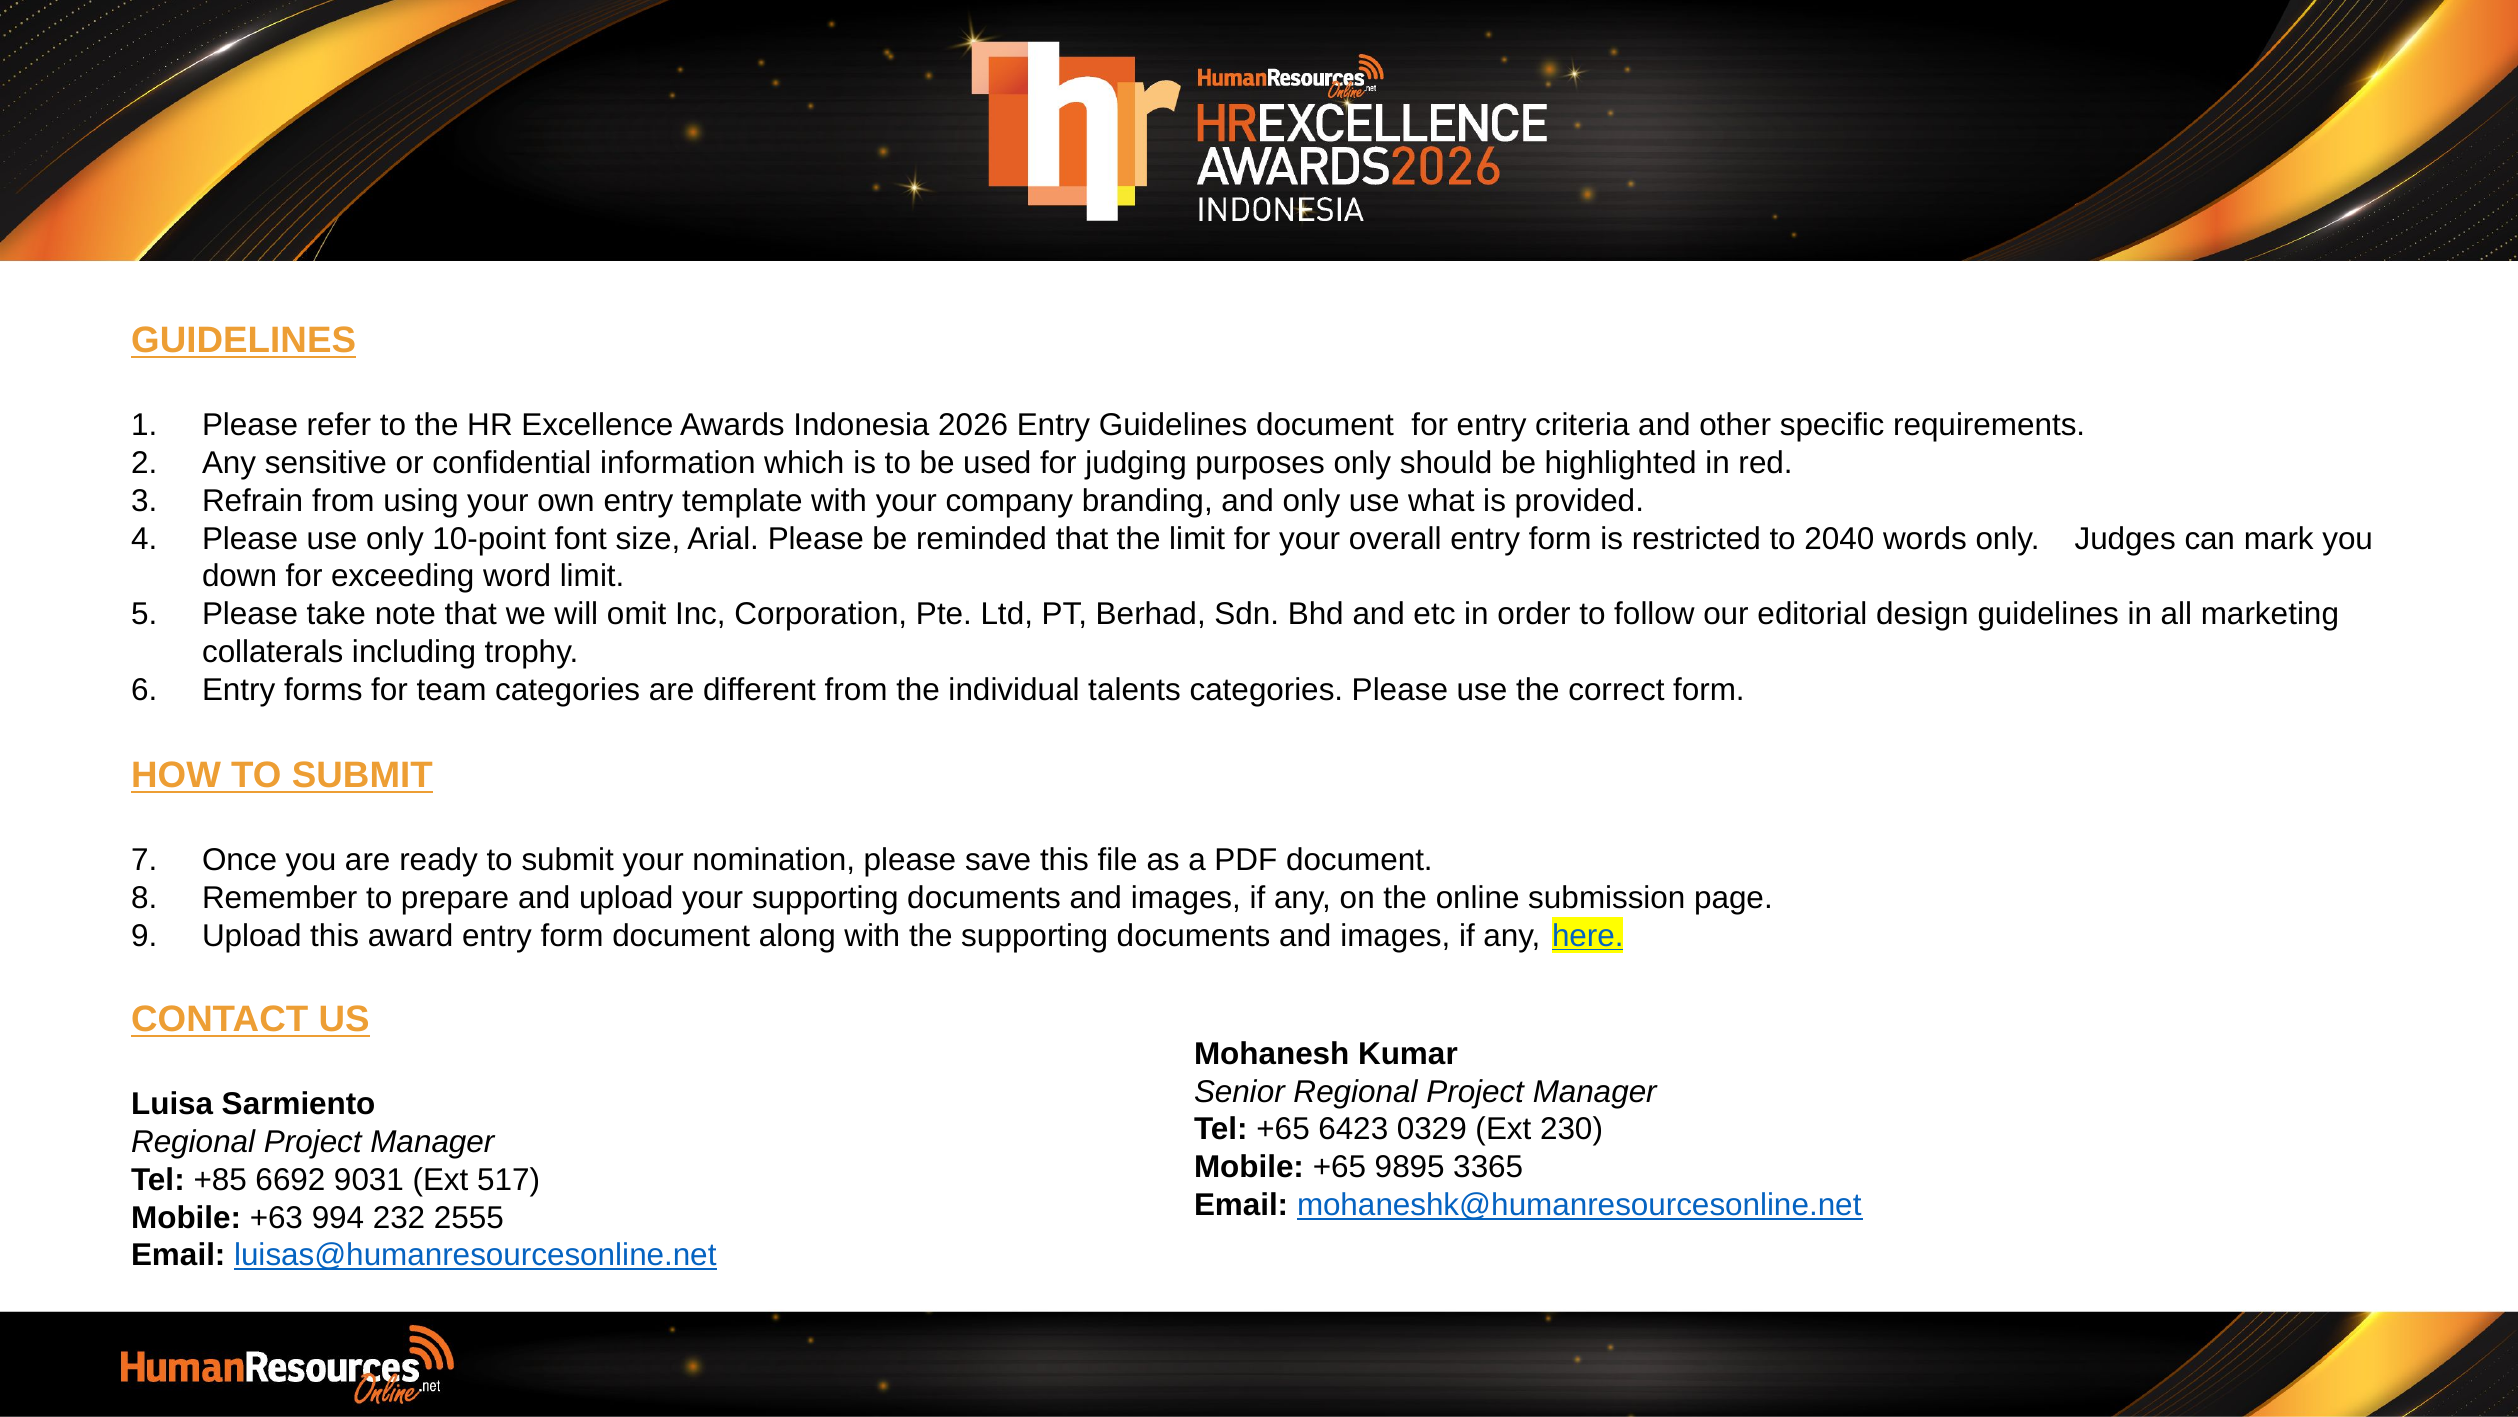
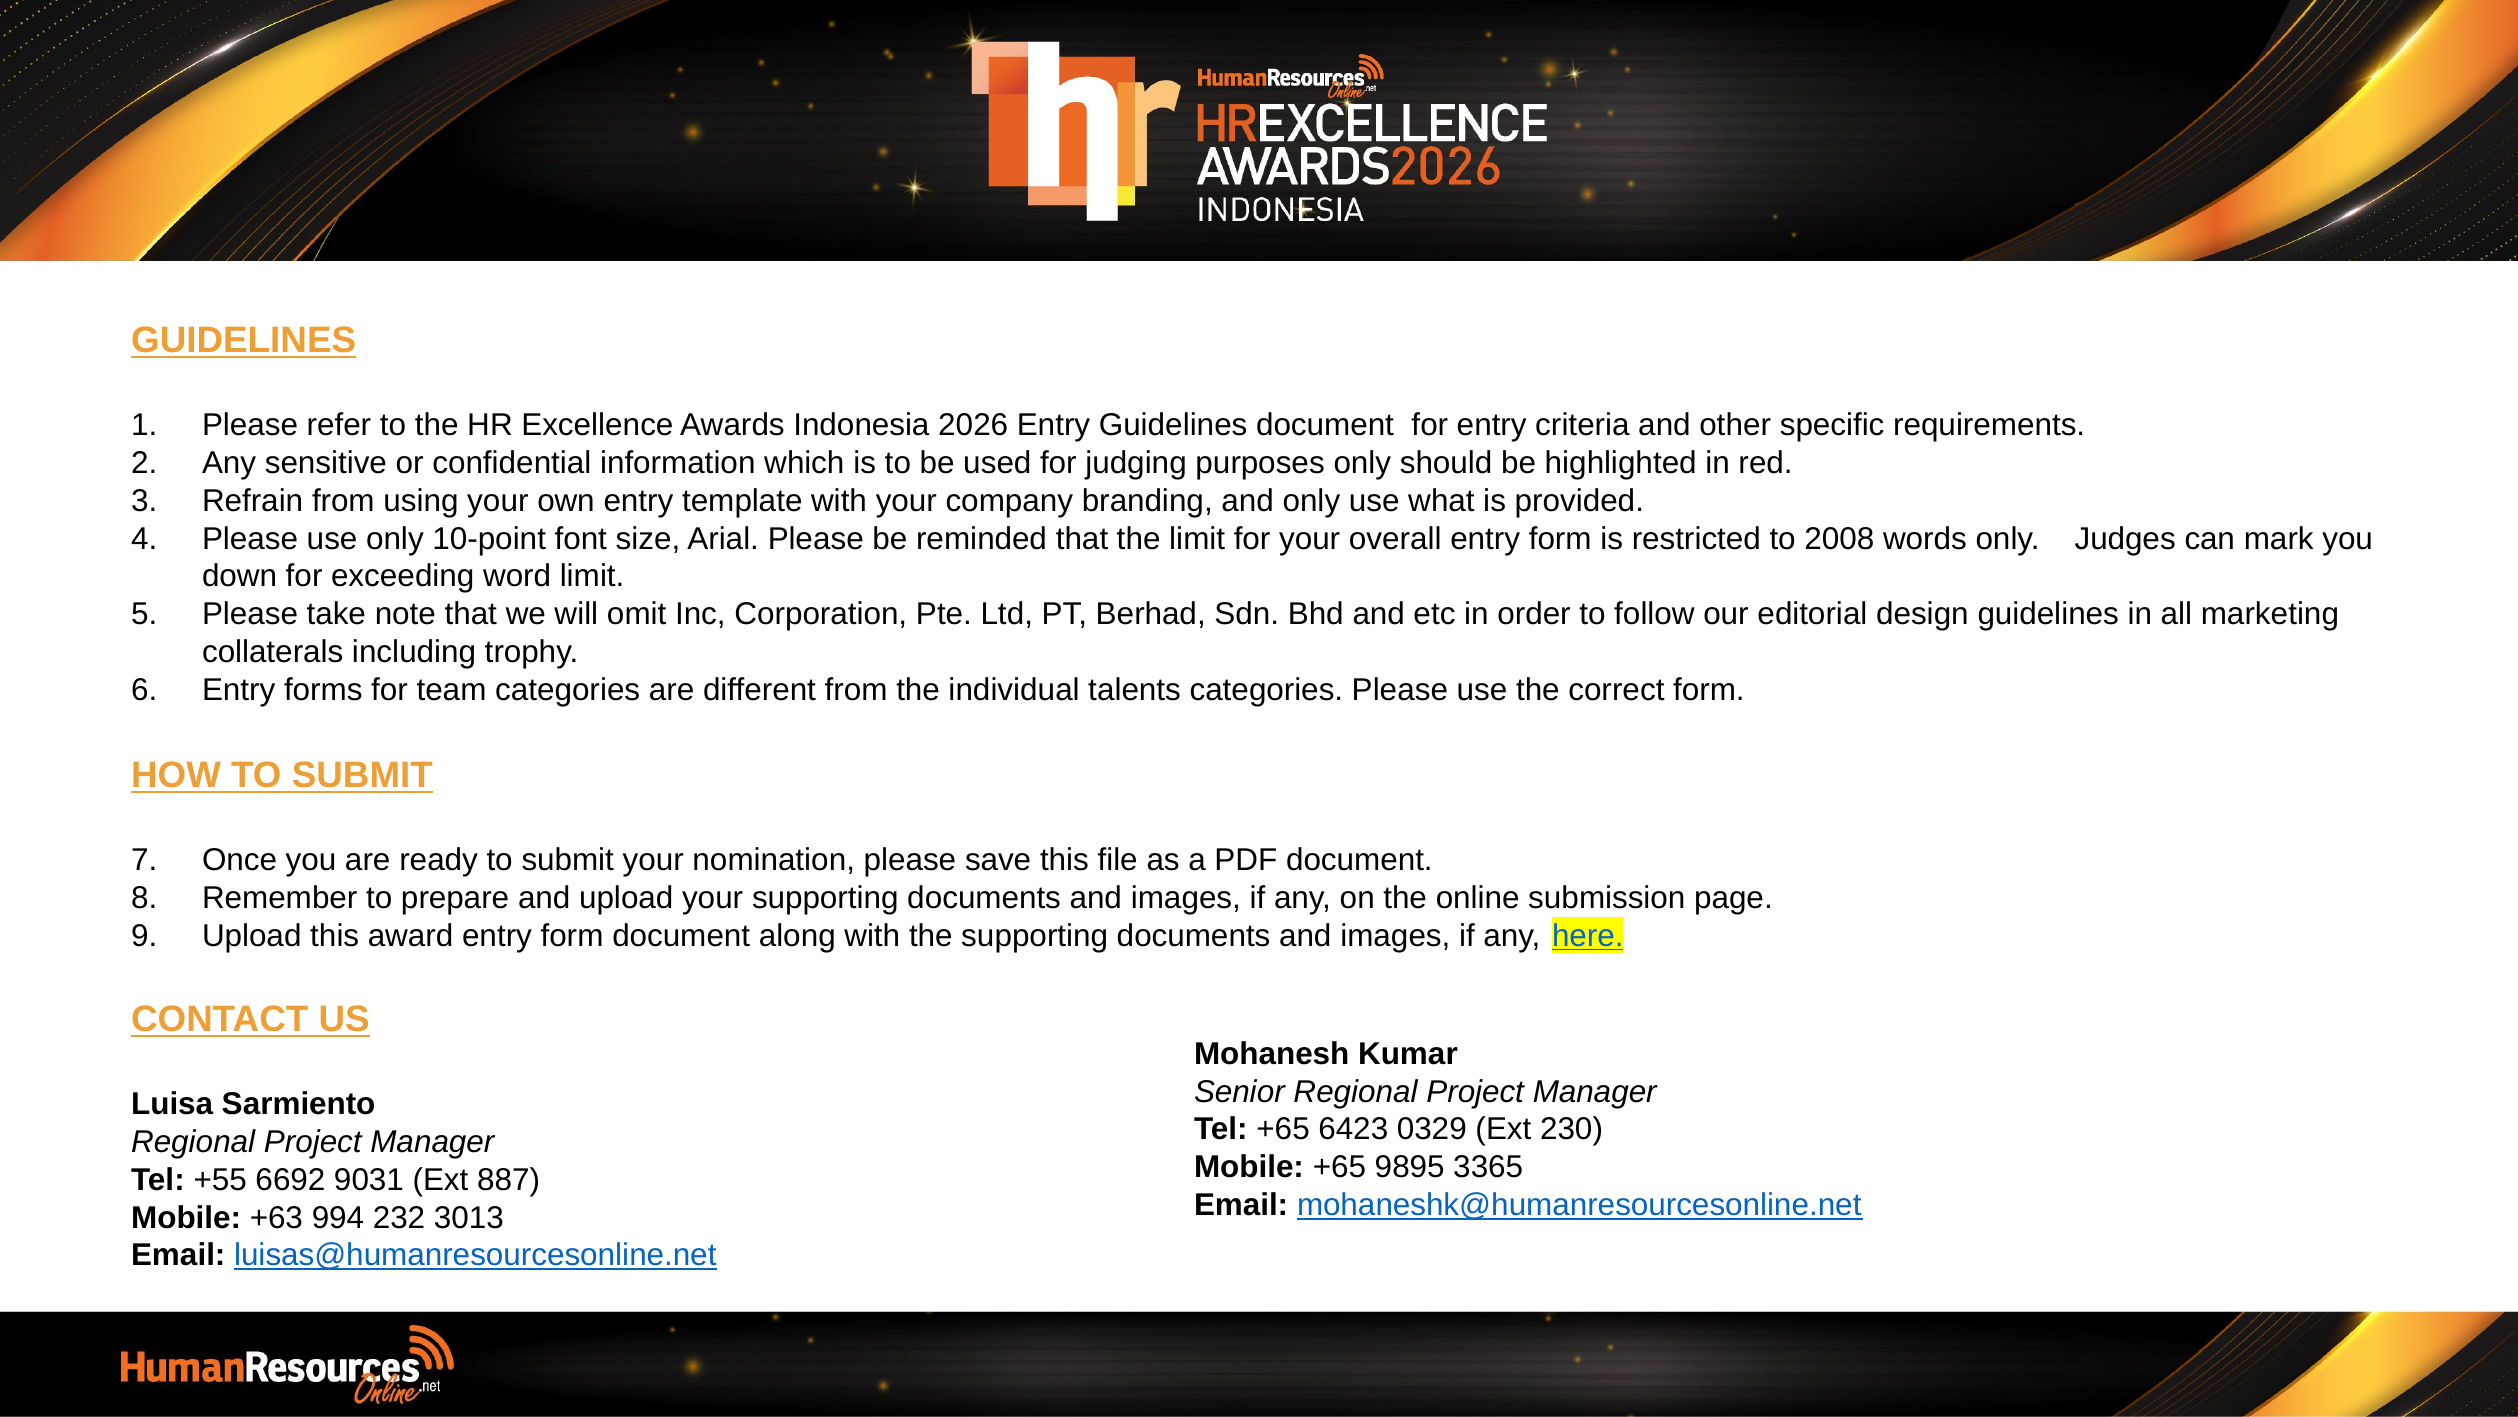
2040: 2040 -> 2008 (1839, 539)
+85: +85 -> +55 (220, 1179)
517: 517 -> 887 (509, 1179)
2555: 2555 -> 3013 (469, 1217)
